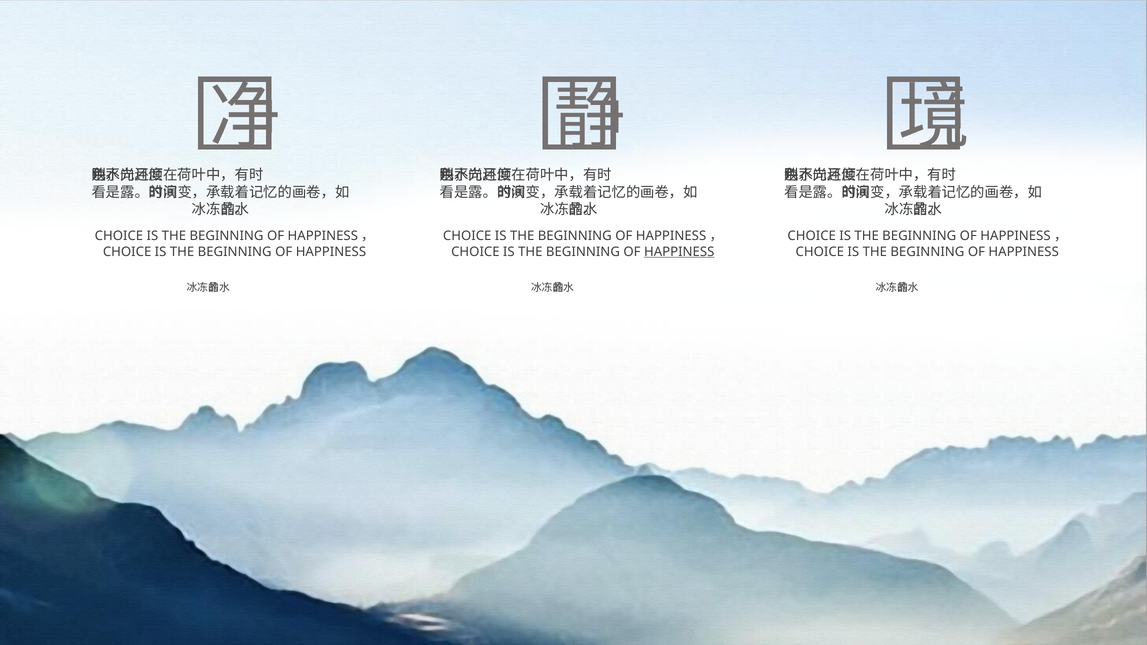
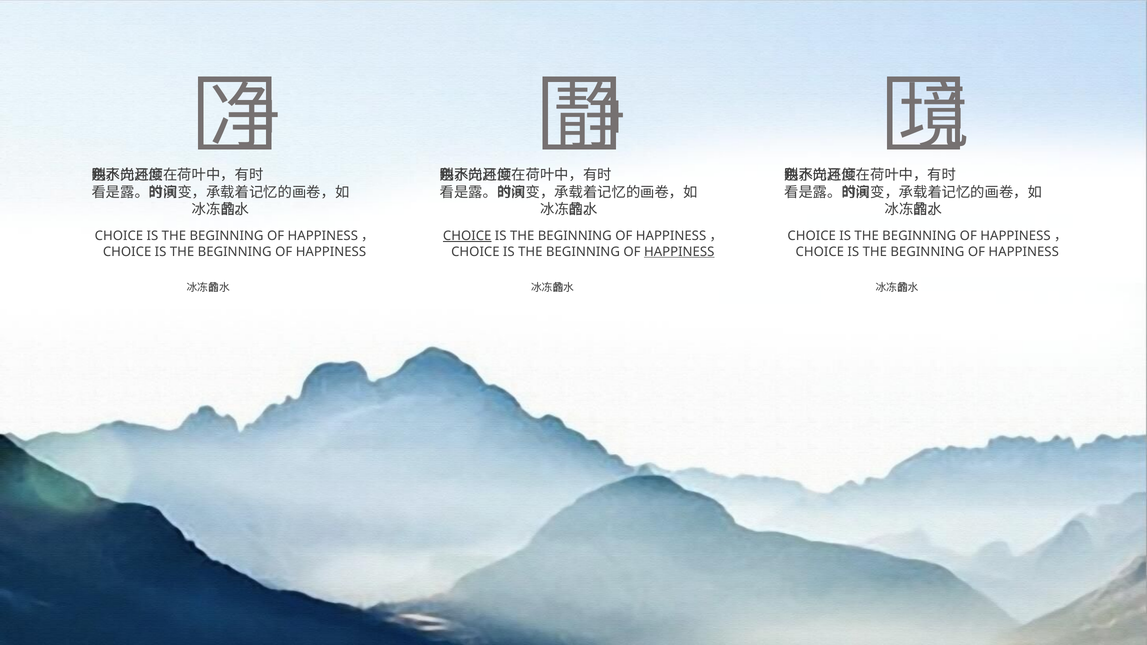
CHOICE underline: none -> present (467, 236)
